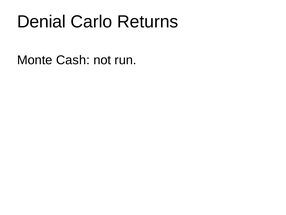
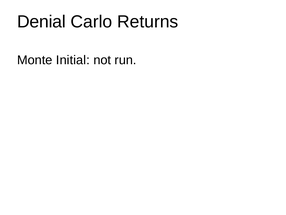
Cash: Cash -> Initial (73, 60)
